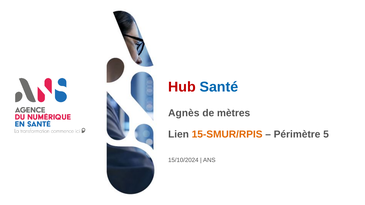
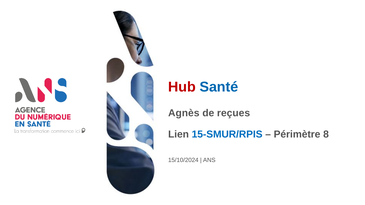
mètres: mètres -> reçues (234, 113)
15-SMUR/RPIS colour: orange -> blue (227, 135)
5: 5 -> 8 (326, 135)
